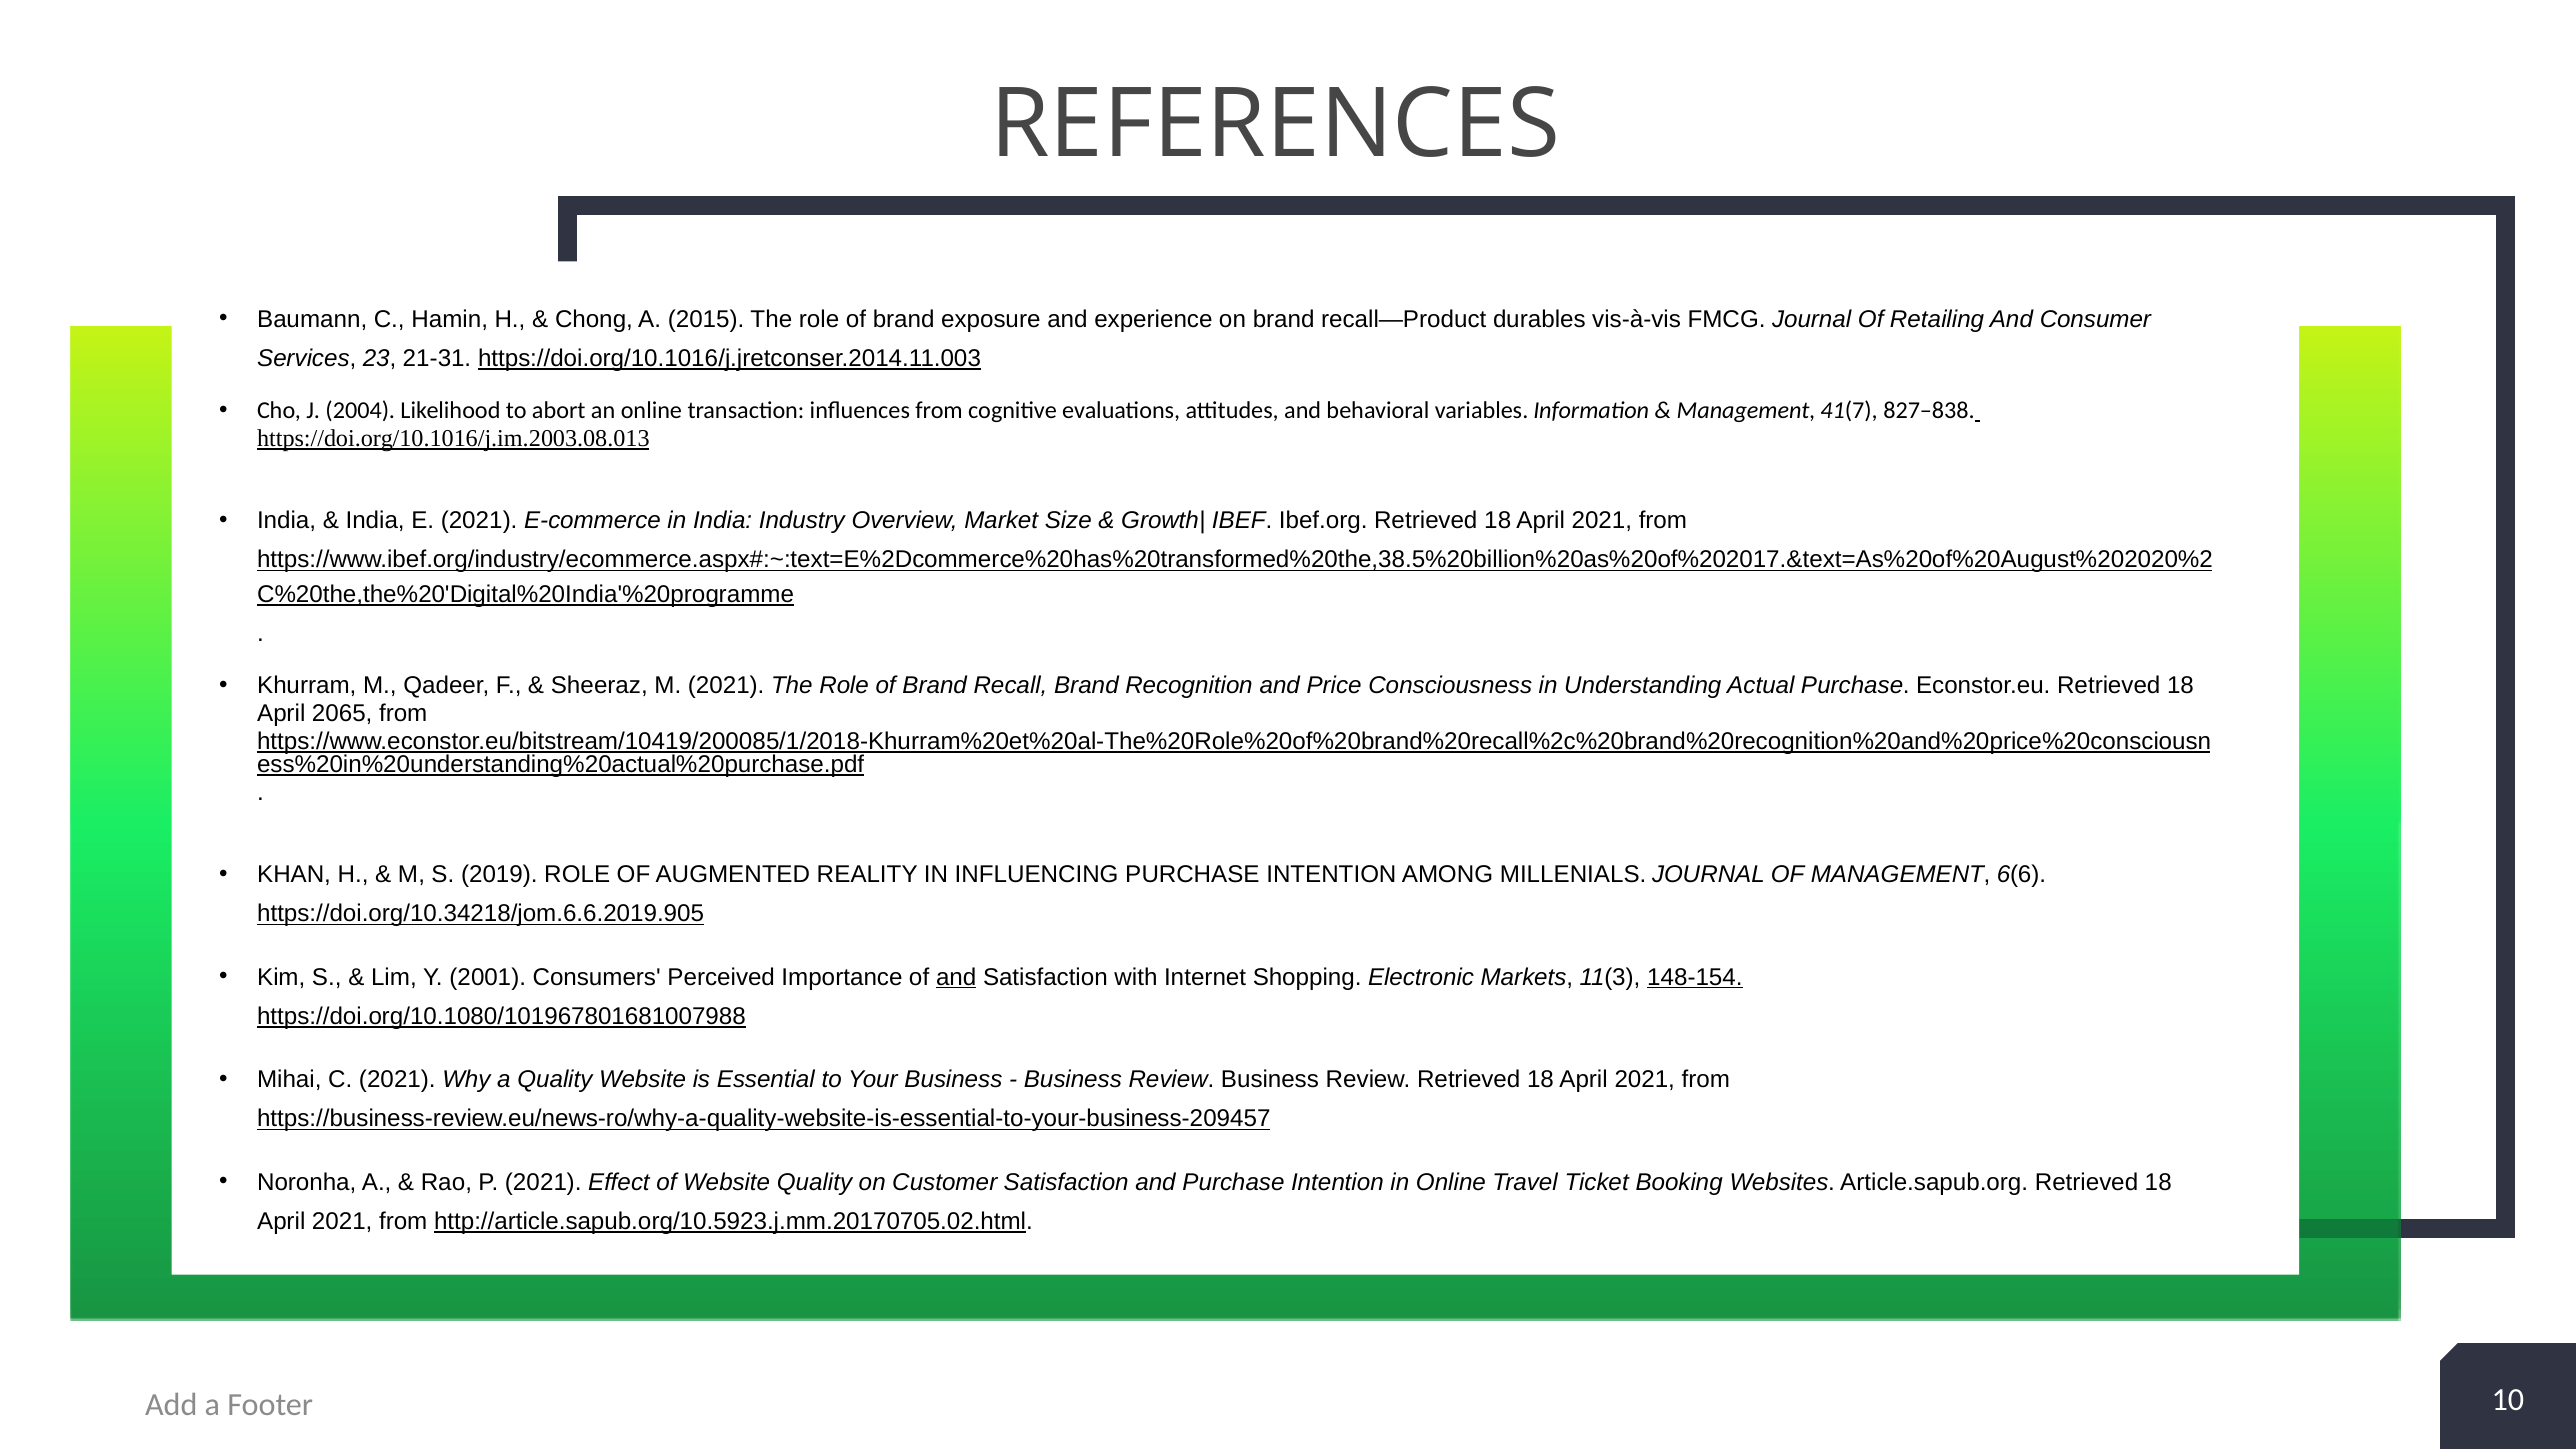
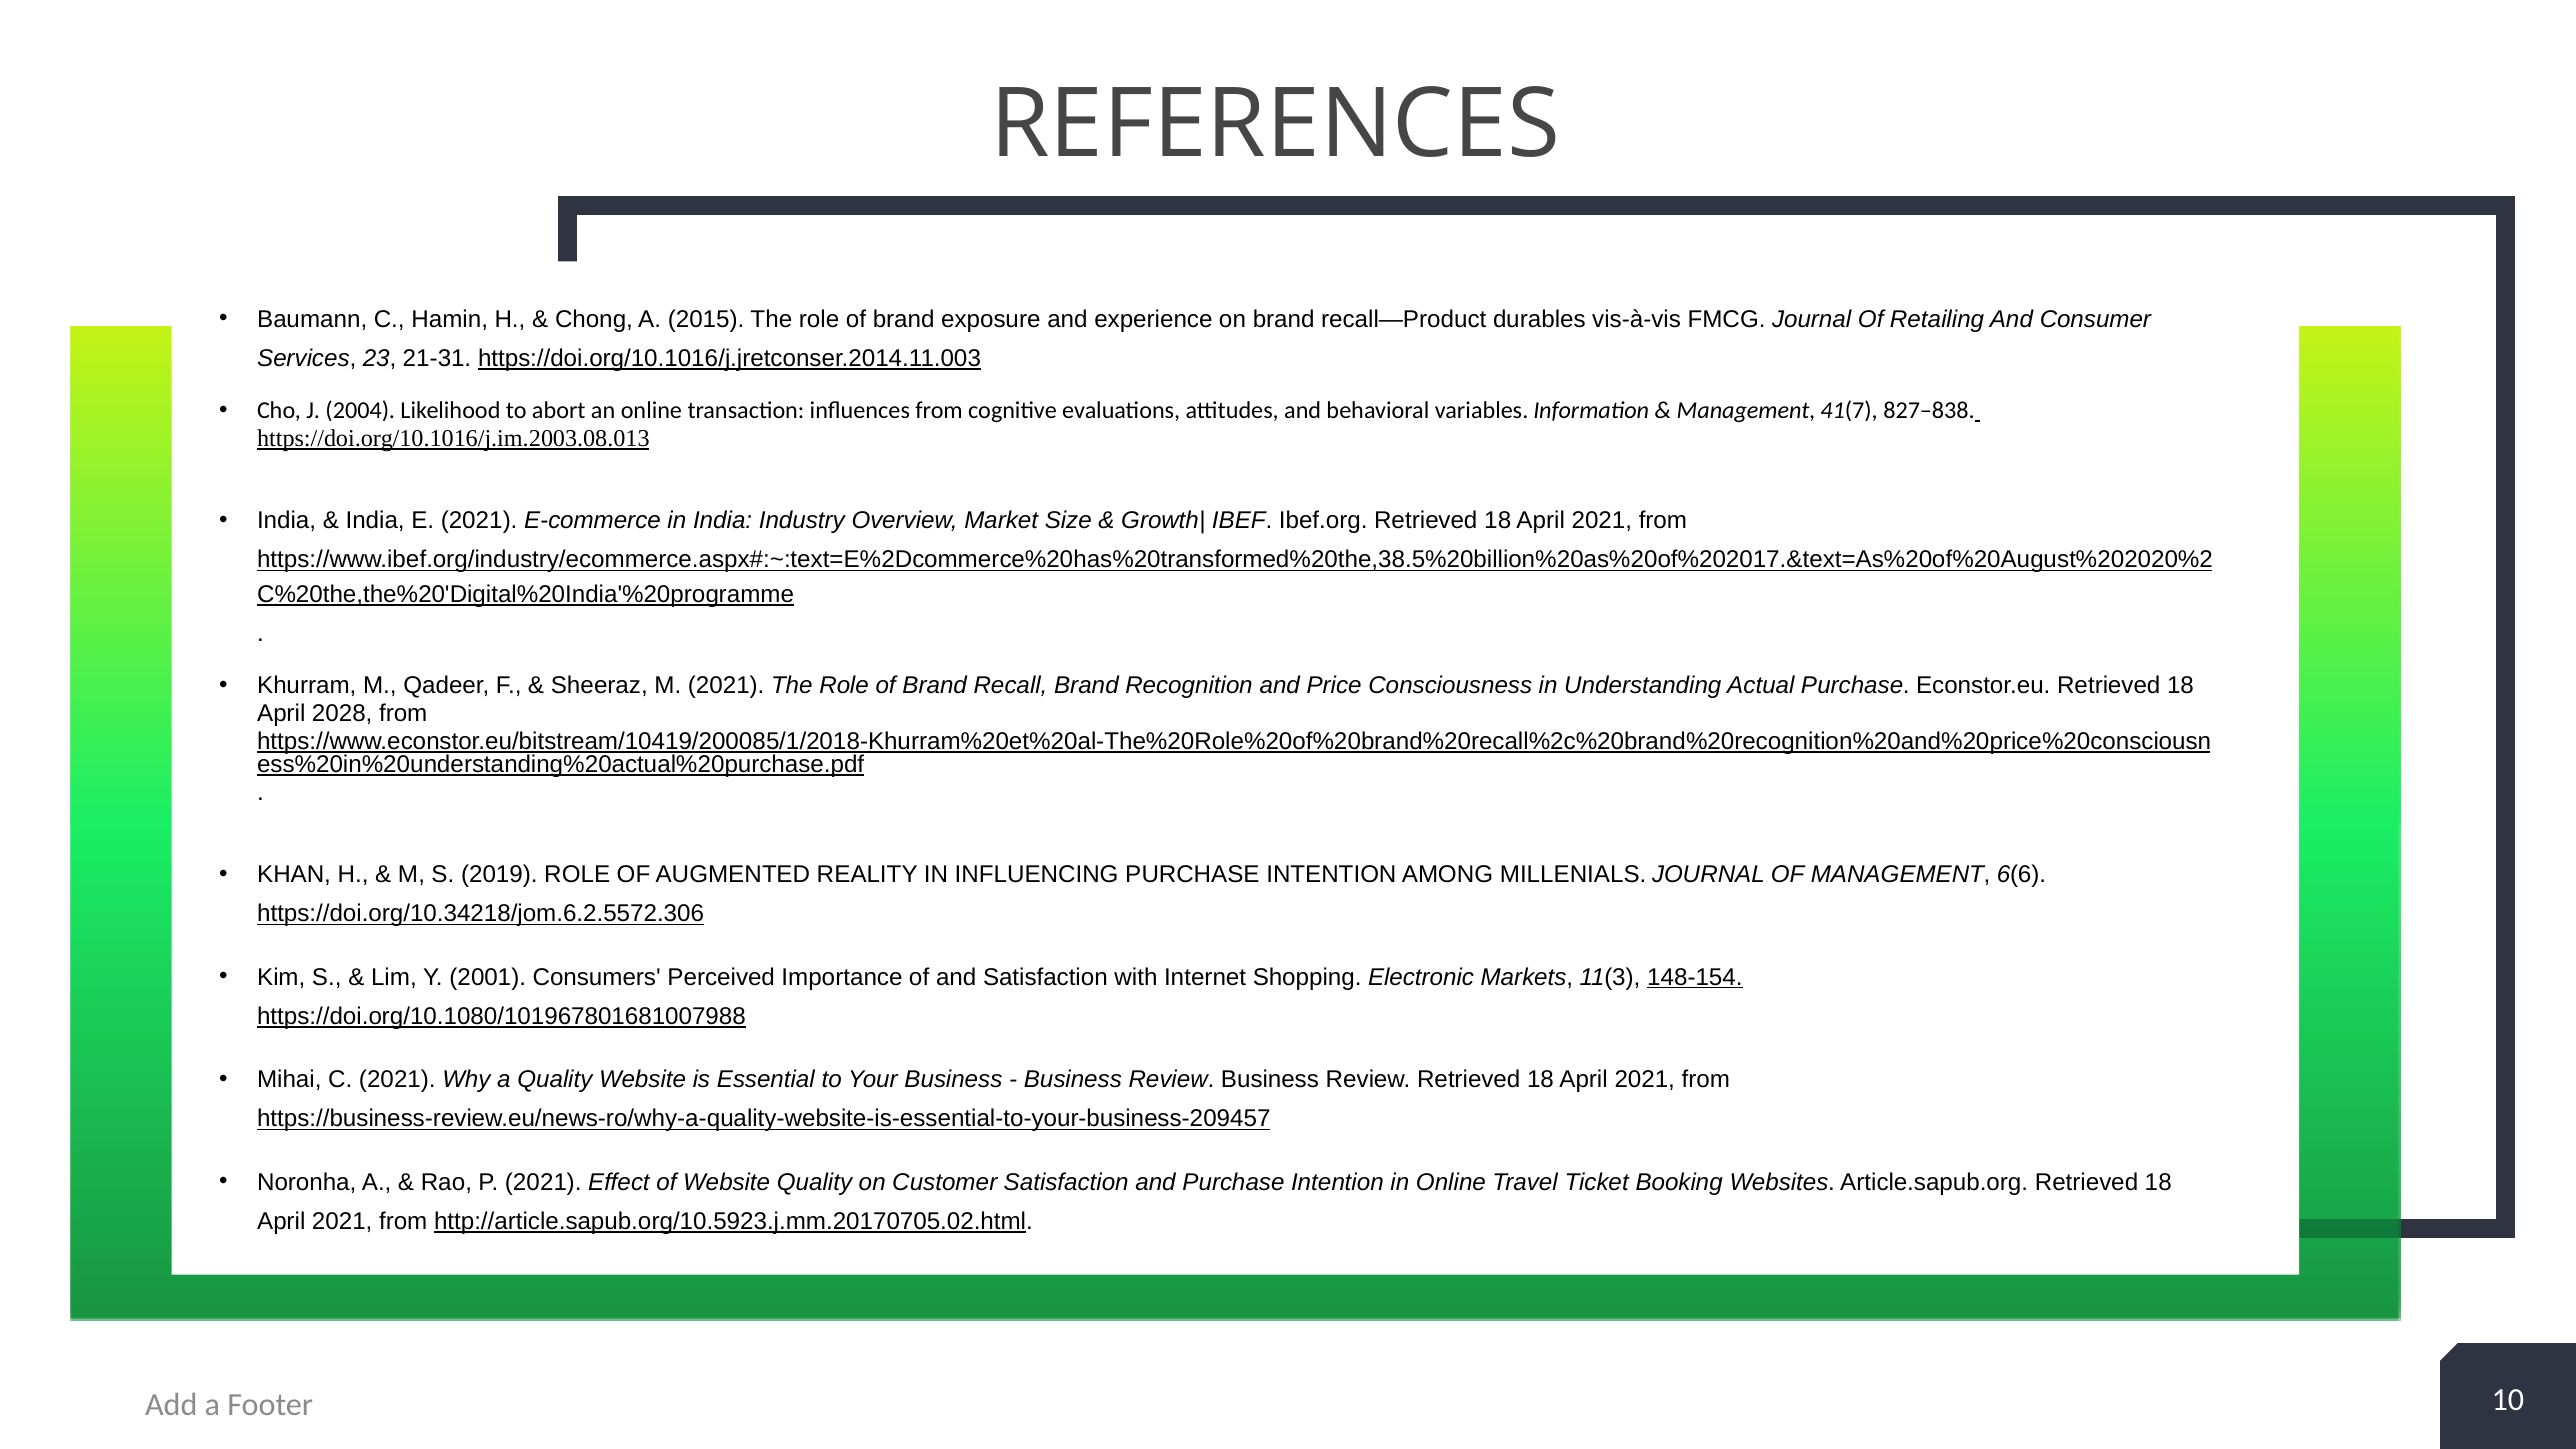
2065: 2065 -> 2028 (342, 713)
https://doi.org/10.34218/jom.6.6.2019.905: https://doi.org/10.34218/jom.6.6.2019.905 -> https://doi.org/10.34218/jom.6.2.5572.306 (481, 914)
and underline: present -> none (956, 977)
